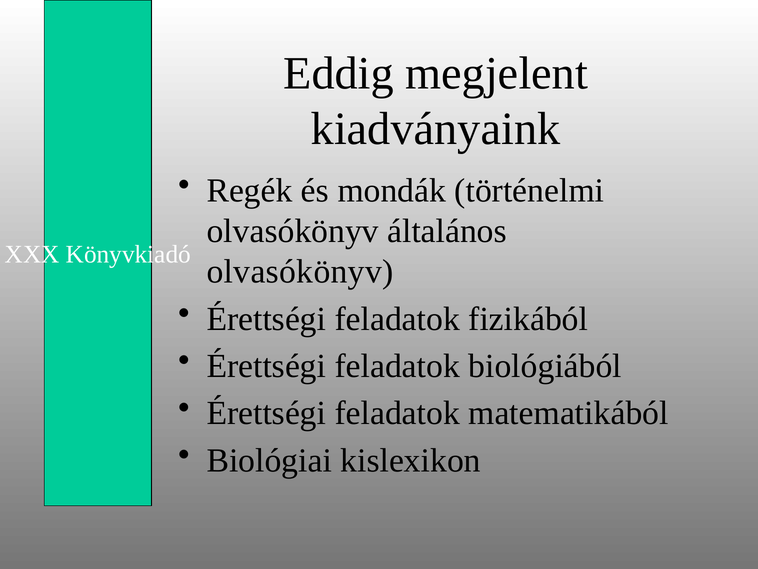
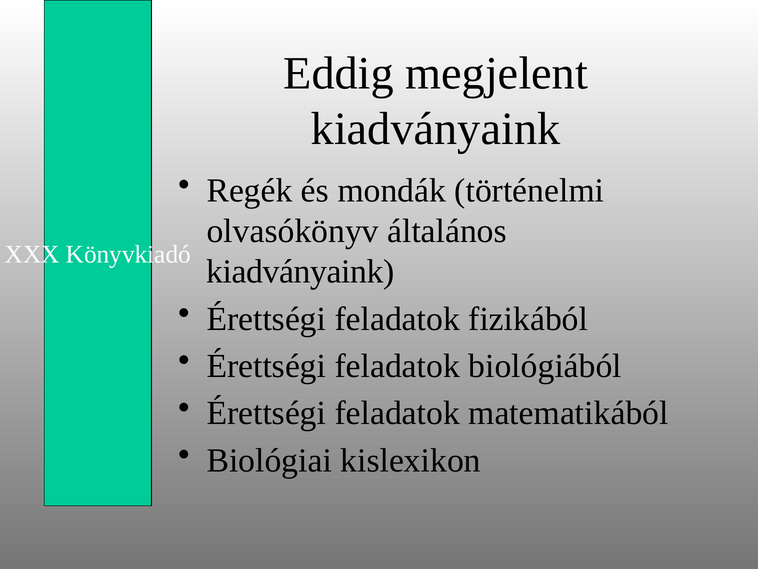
olvasókönyv: olvasókönyv -> kiadványaink (300, 271)
